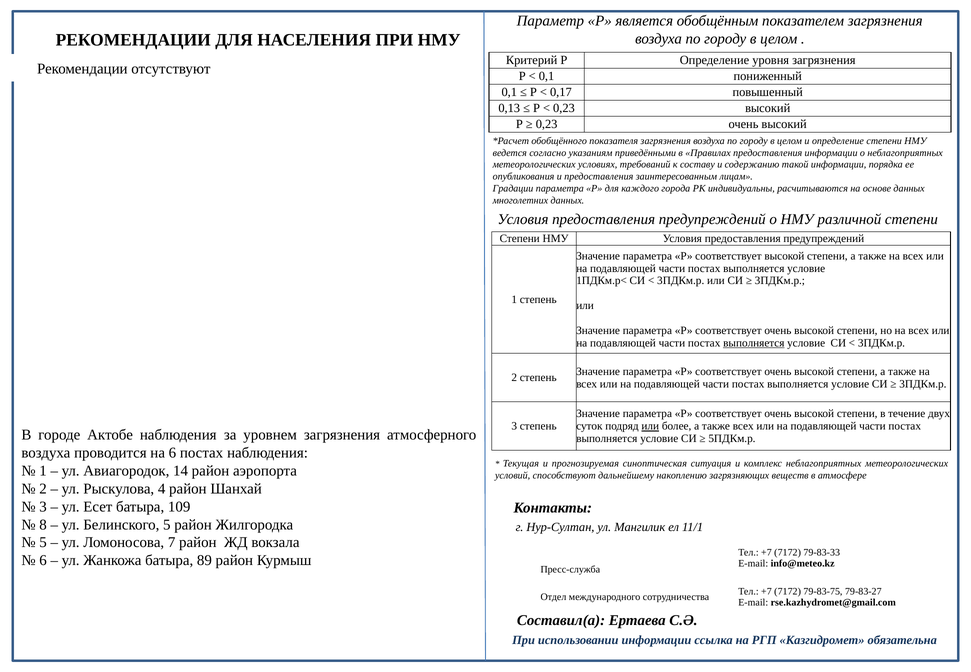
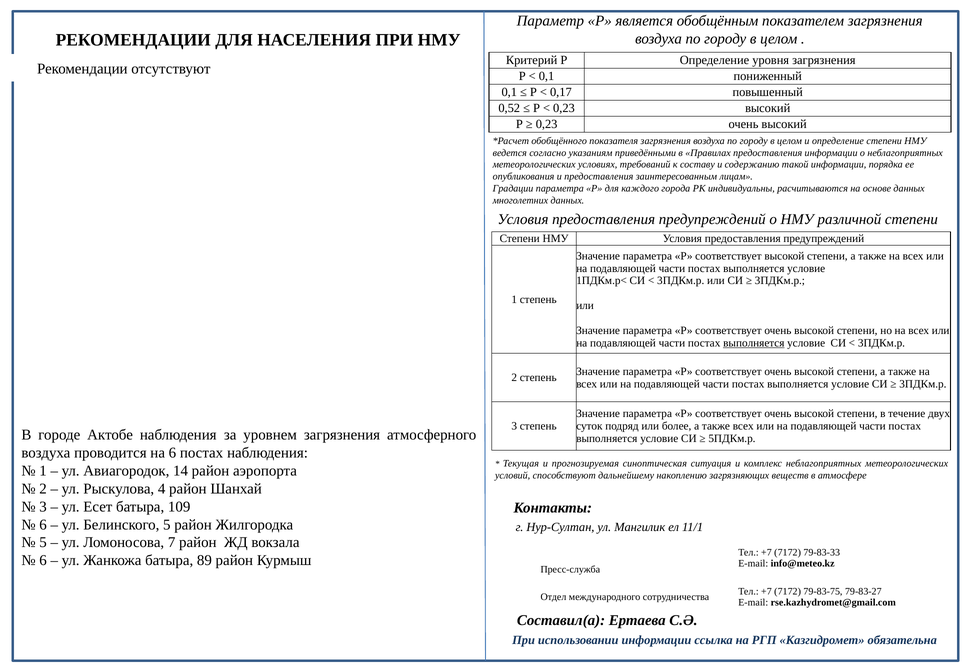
0,13: 0,13 -> 0,52 (509, 108)
или underline: present -> none (650, 426)
8: 8 -> 6 (43, 525)
